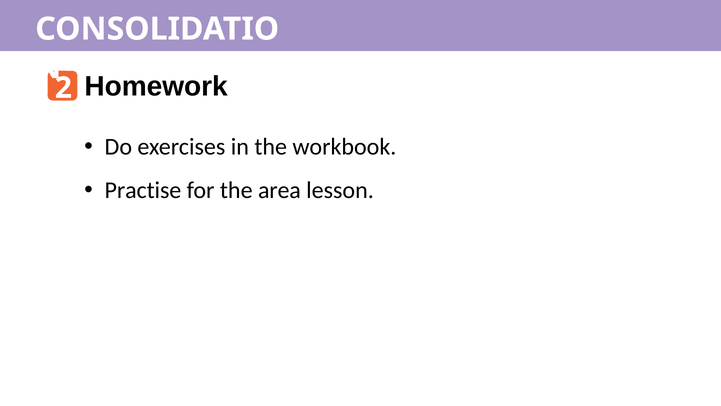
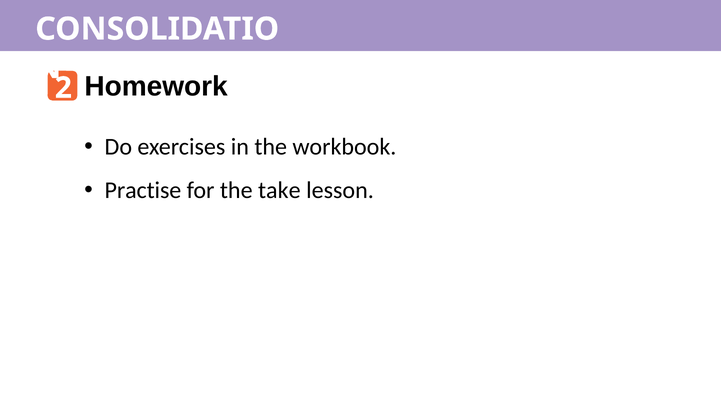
area: area -> take (279, 190)
